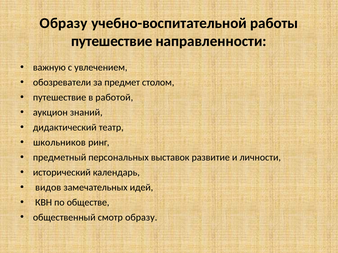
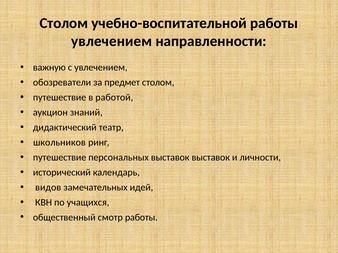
Образу: Образу -> Столом (64, 23)
путешествие: путешествие -> увлечением (112, 41)
предметный: предметный -> путешествие (60, 158)
выставок развитие: развитие -> выставок (211, 158)
обществе: обществе -> учащихся (88, 203)
смотр образу: образу -> работы (141, 218)
